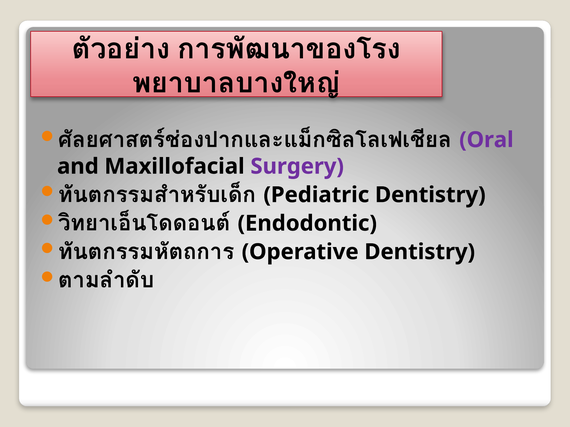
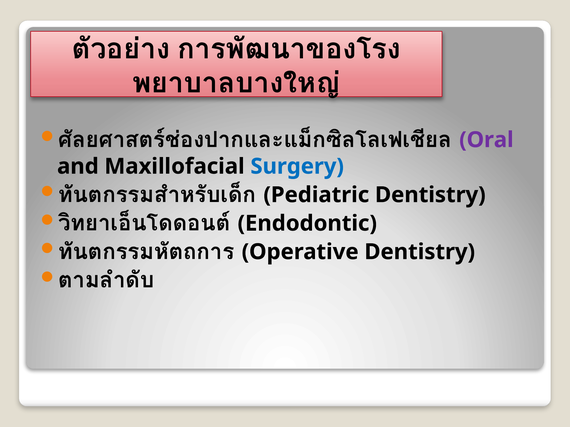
Surgery colour: purple -> blue (297, 167)
